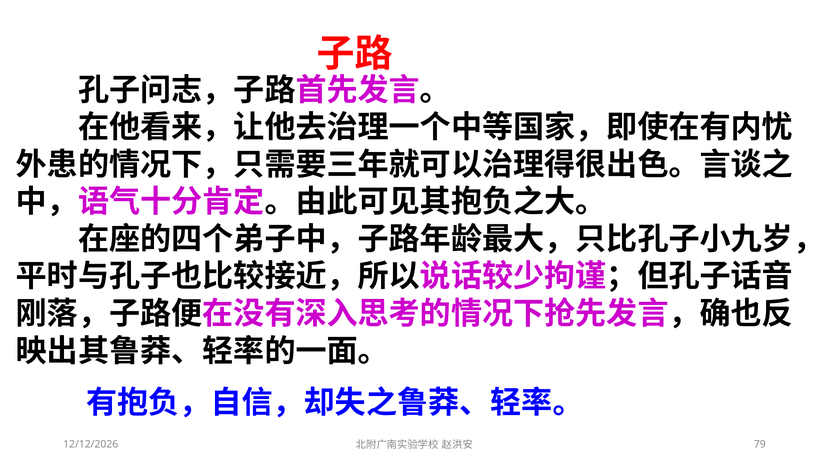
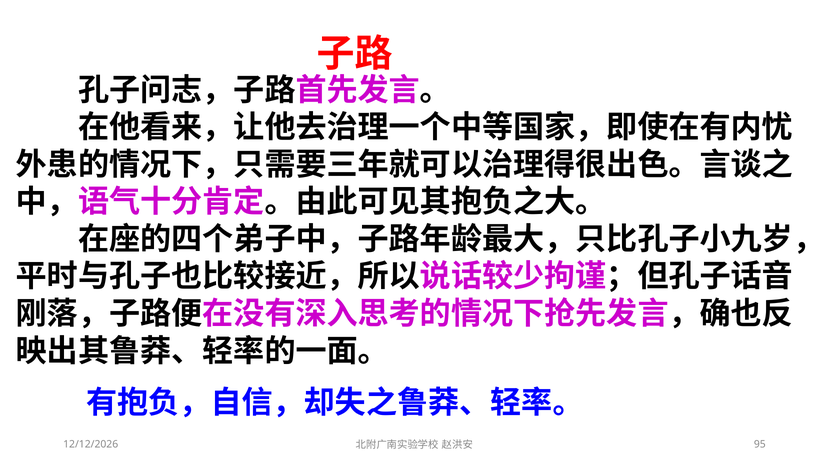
79: 79 -> 95 (760, 444)
